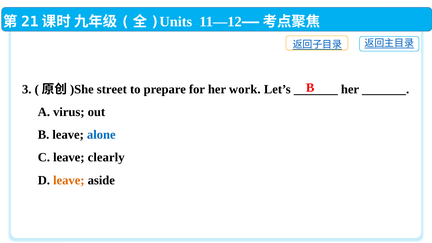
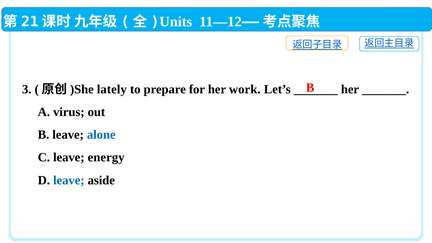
street: street -> lately (112, 89)
clearly: clearly -> energy (106, 157)
leave colour: orange -> blue (69, 180)
